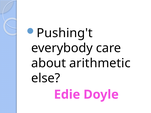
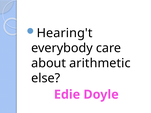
Pushing't: Pushing't -> Hearing't (65, 33)
